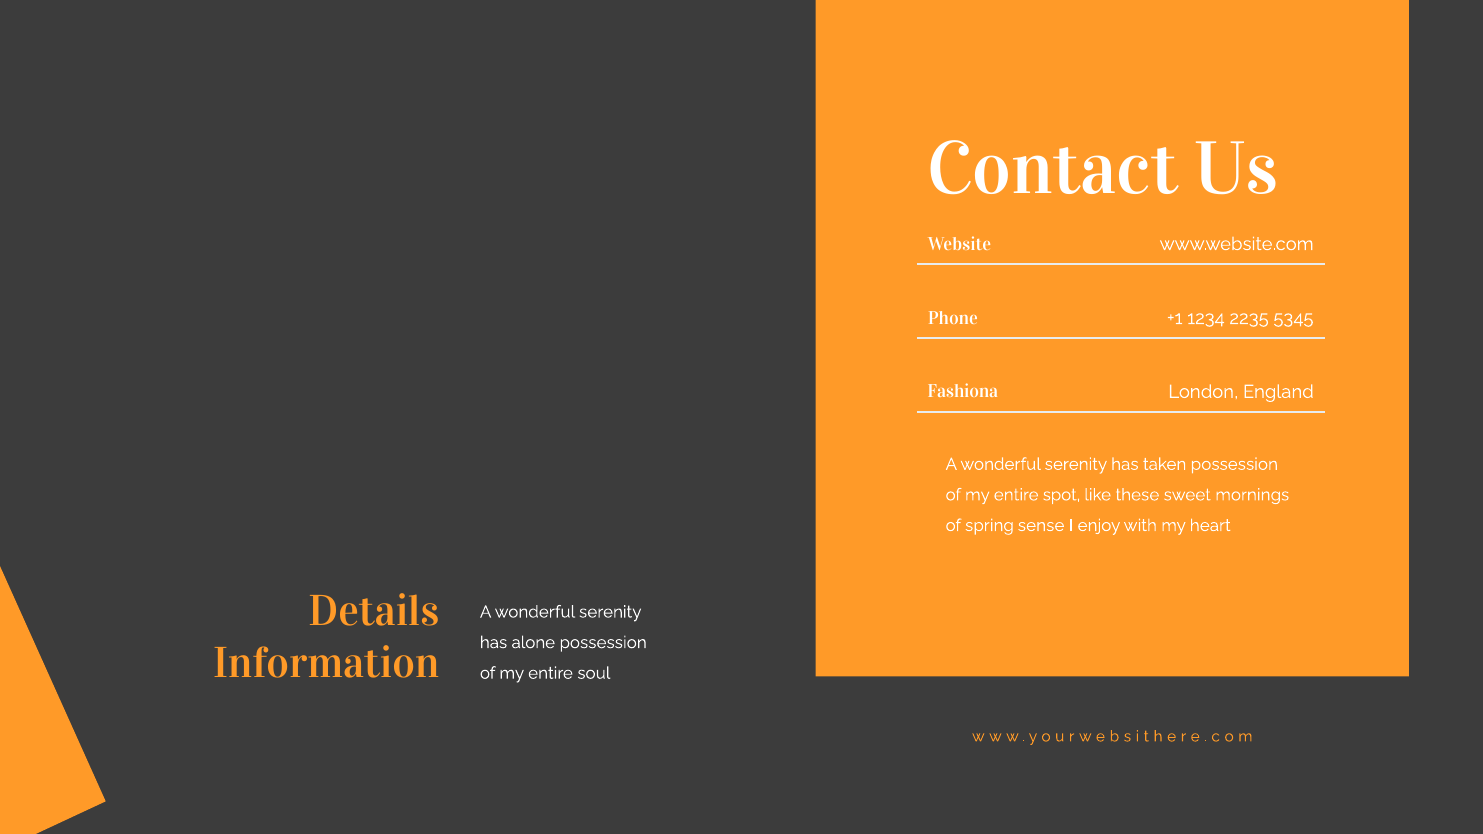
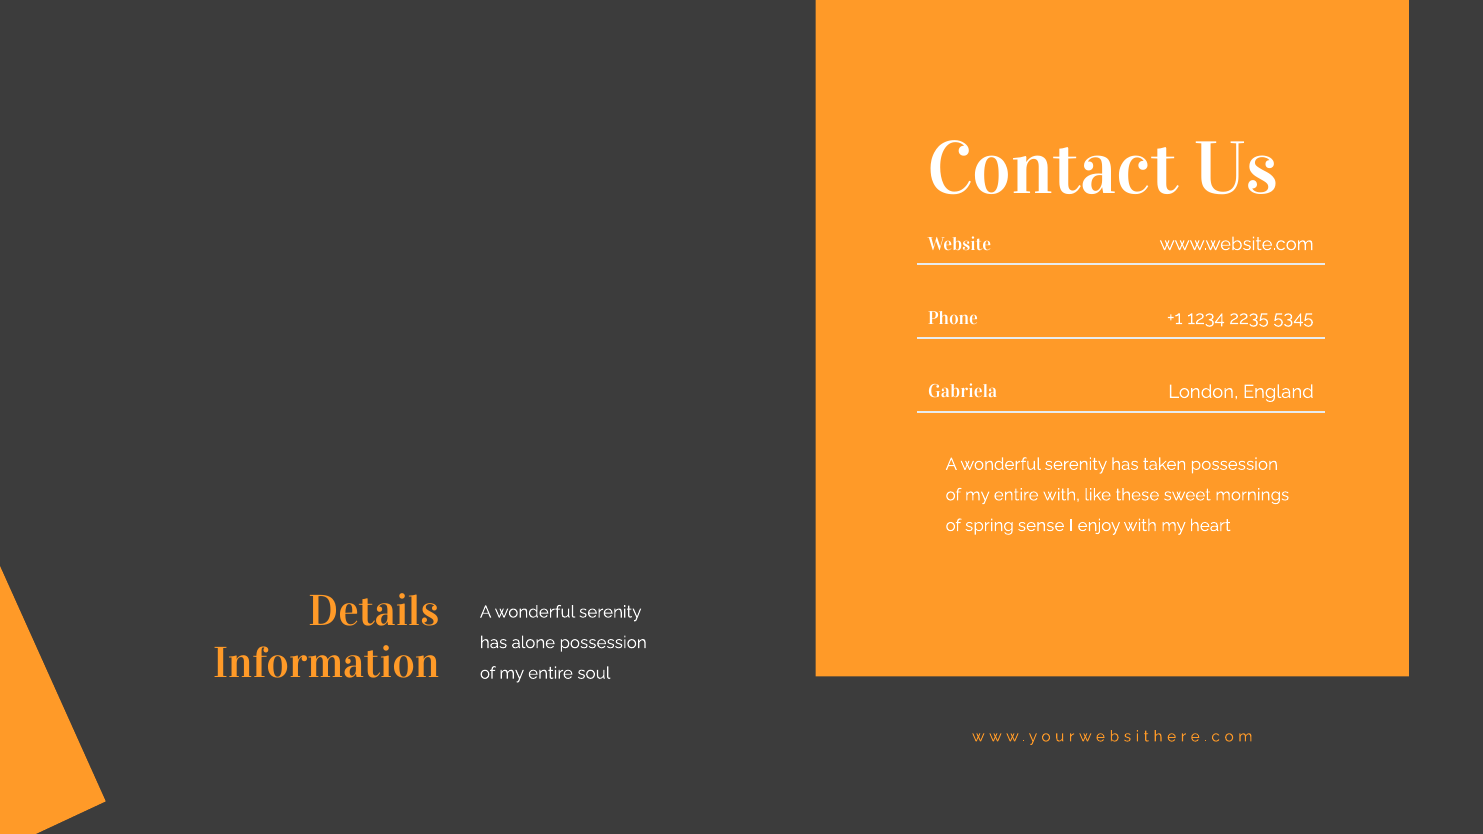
Fashiona: Fashiona -> Gabriela (963, 392)
entire spot: spot -> with (1061, 495)
